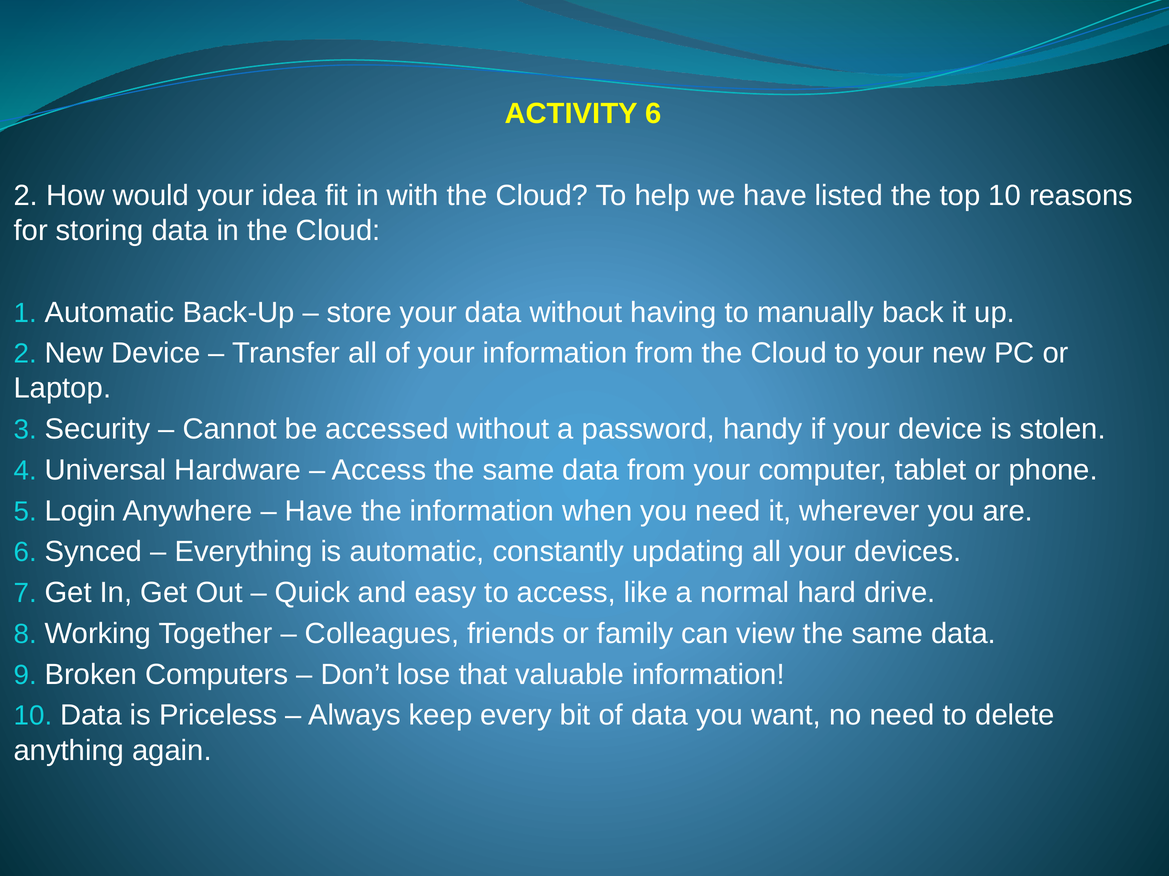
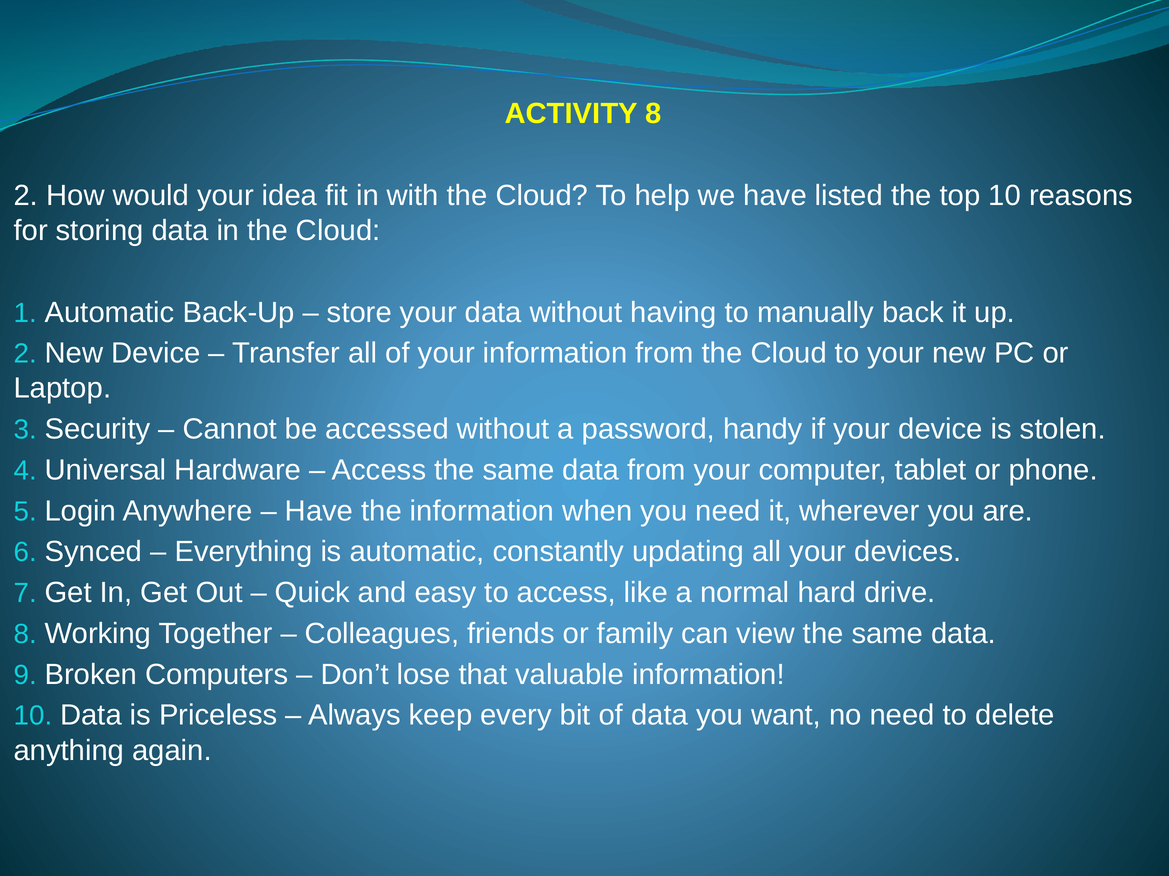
ACTIVITY 6: 6 -> 8 (654, 114)
